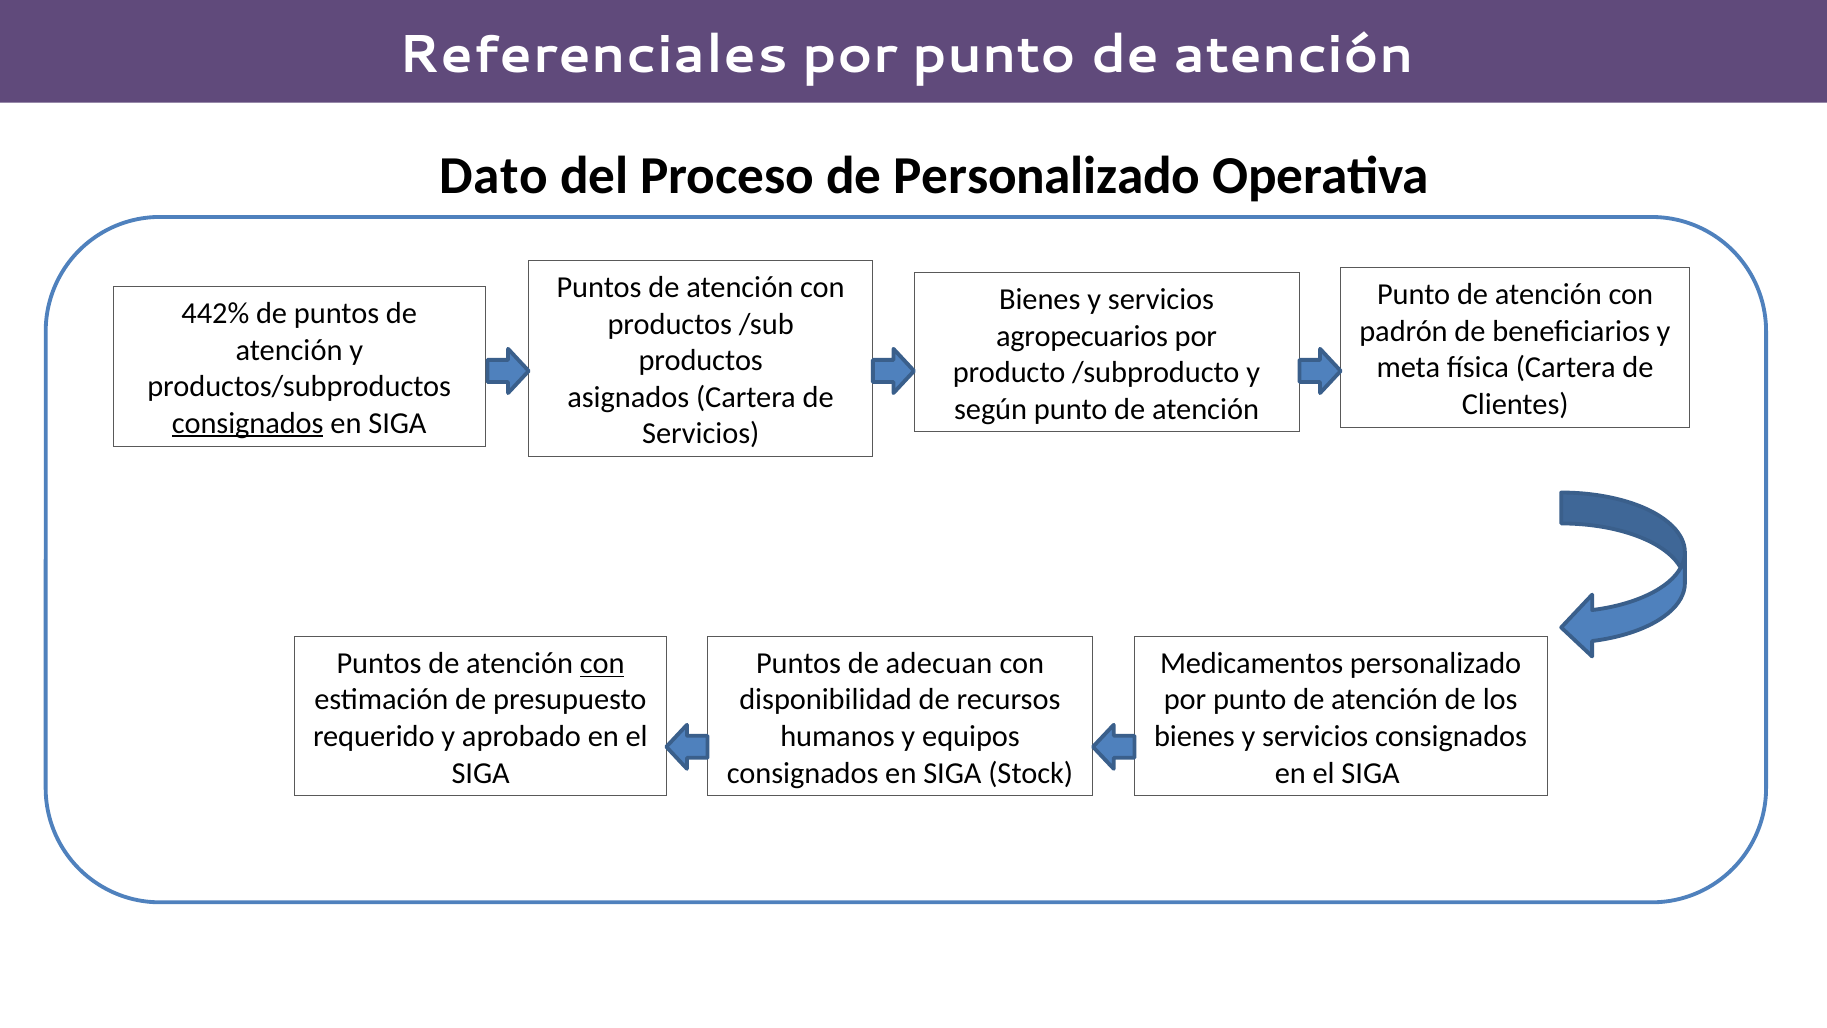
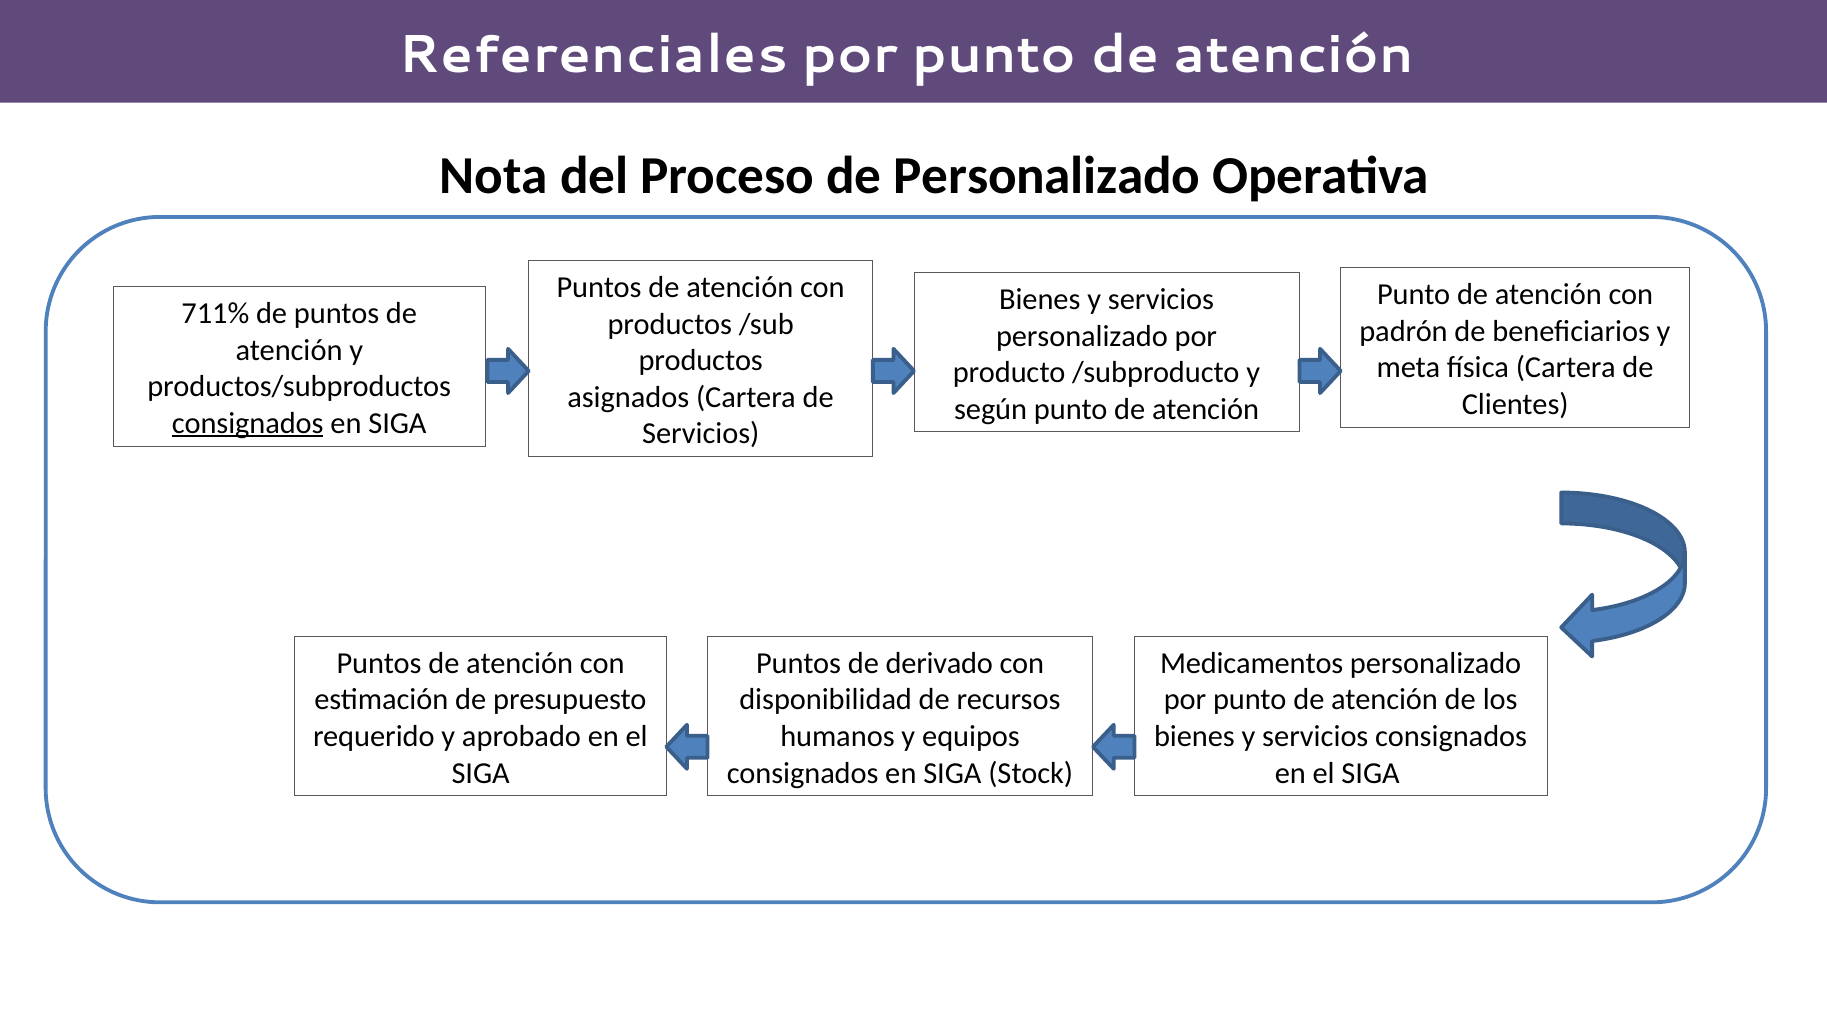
Dato: Dato -> Nota (494, 175)
442%: 442% -> 711% (215, 314)
agropecuarios: agropecuarios -> personalizado (1082, 336)
con underline: present -> none (602, 663)
adecuan: adecuan -> derivado (939, 663)
